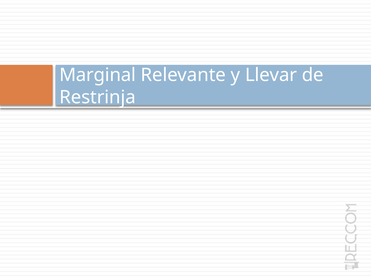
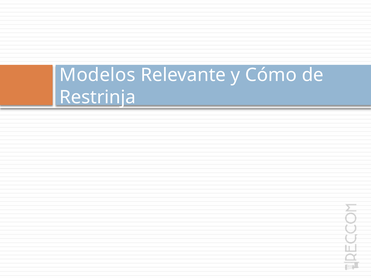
Marginal: Marginal -> Modelos (97, 75)
Llevar: Llevar -> Cómo (271, 75)
